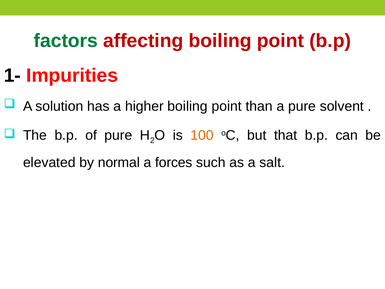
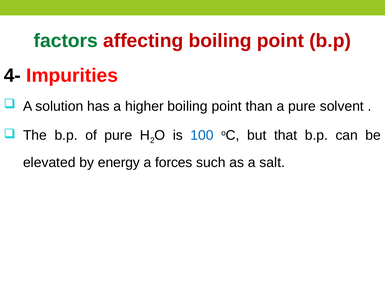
1-: 1- -> 4- (12, 75)
100 colour: orange -> blue (202, 135)
normal: normal -> energy (119, 162)
